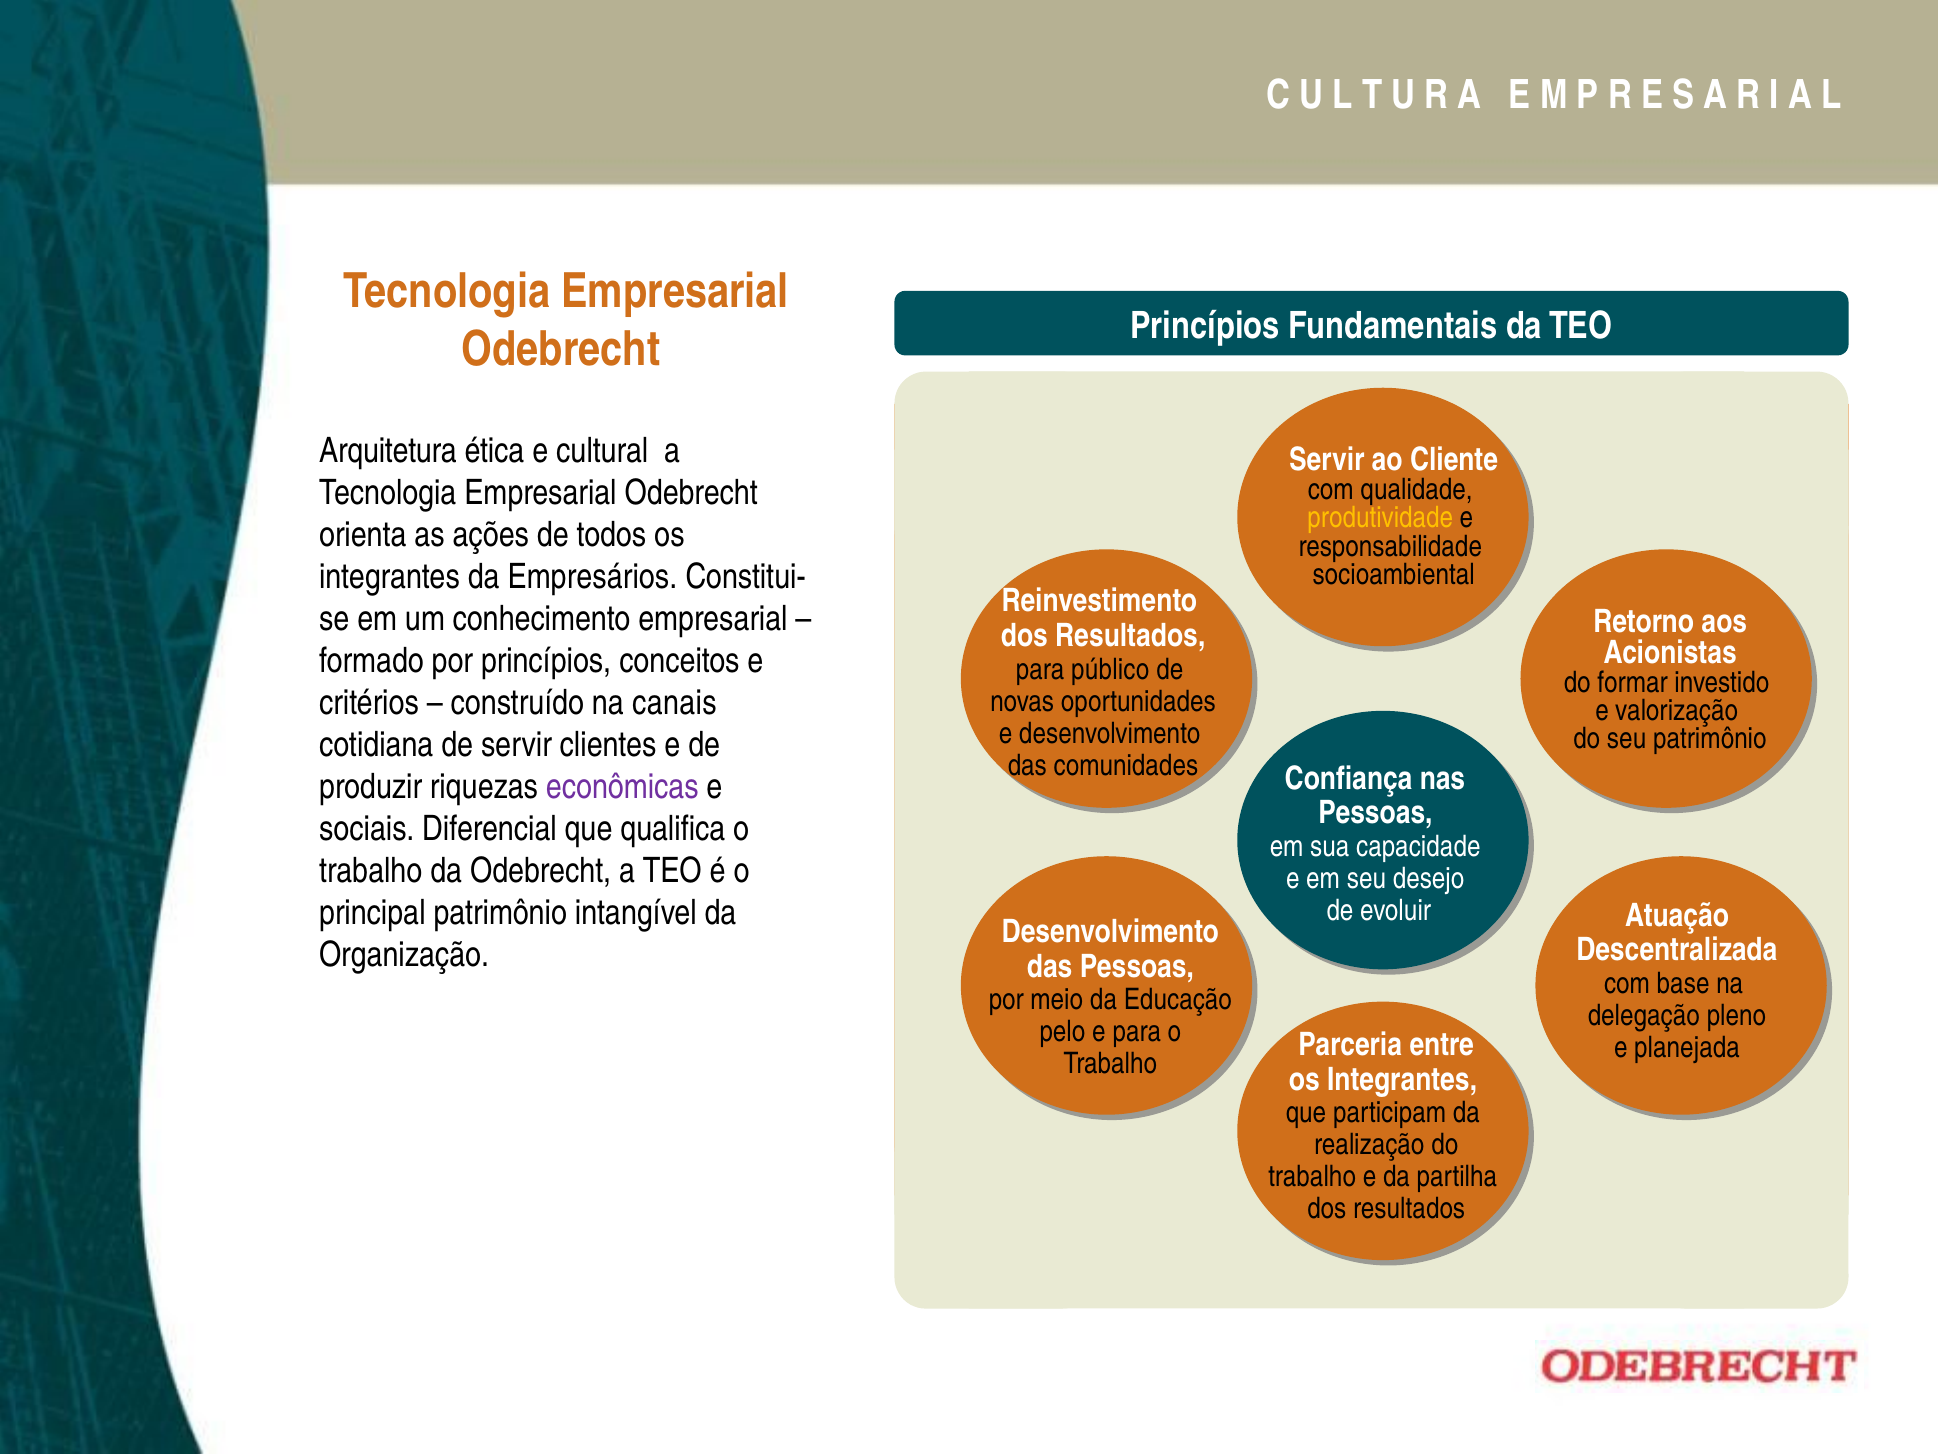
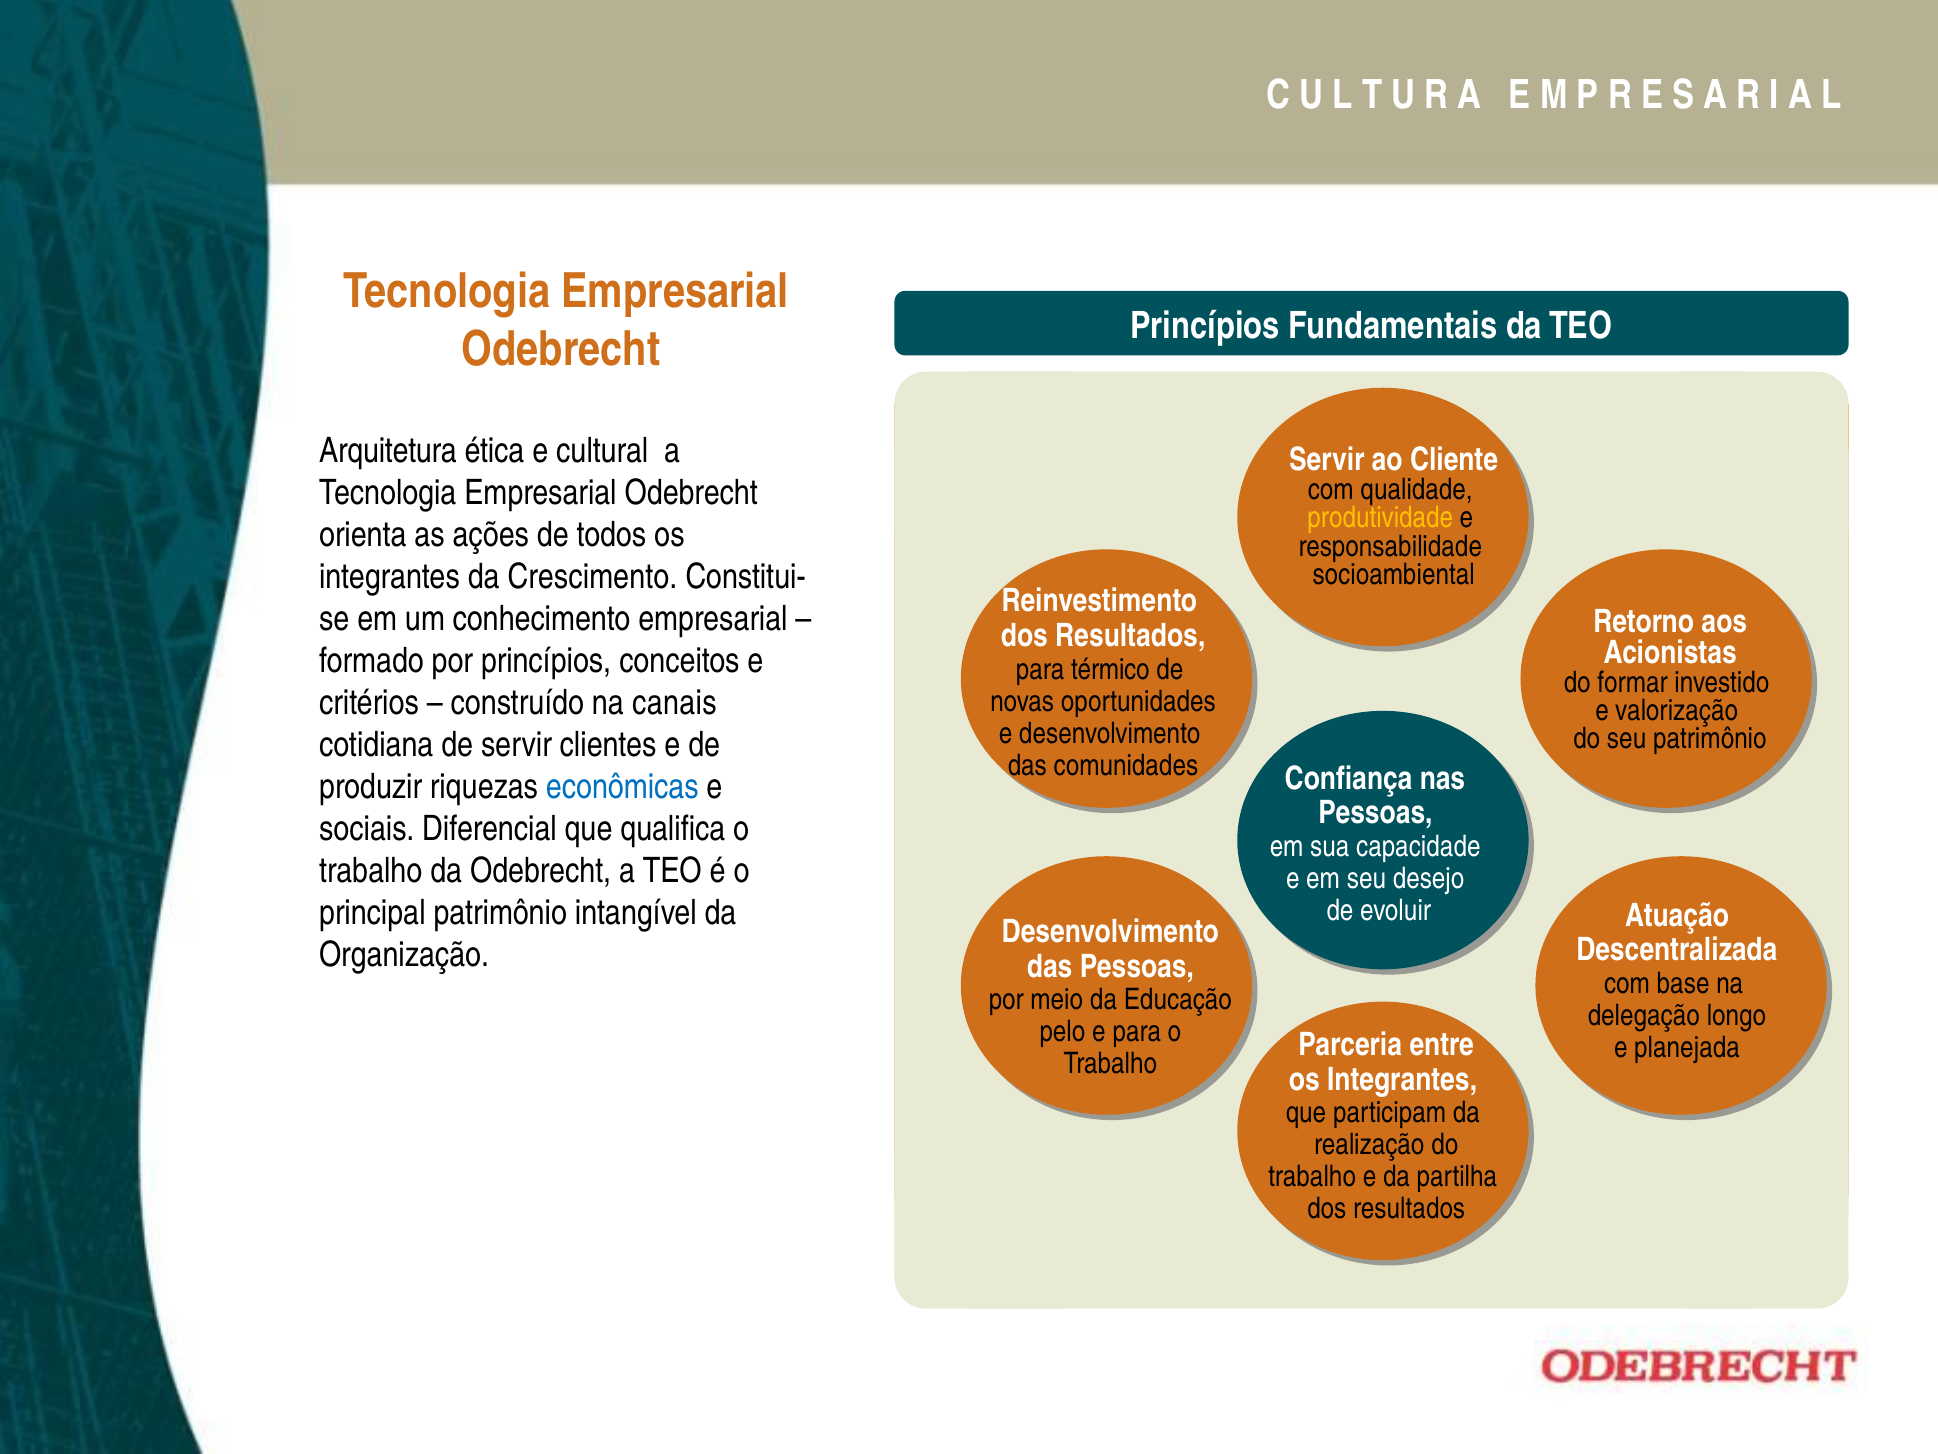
Empresários: Empresários -> Crescimento (592, 577)
público: público -> térmico (1110, 669)
econômicas colour: purple -> blue (622, 787)
pleno: pleno -> longo (1736, 1015)
